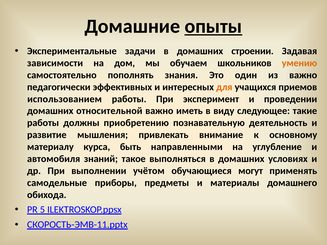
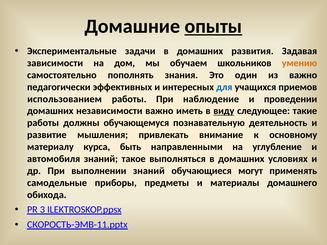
строении: строении -> развития (252, 51)
для colour: orange -> blue (224, 87)
эксперимент: эксперимент -> наблюдение (211, 99)
относительной: относительной -> независимости (109, 111)
виду underline: none -> present (224, 111)
приобретению: приобретению -> обучающемуся (136, 123)
выполнении учётом: учётом -> знаний (149, 171)
5: 5 -> 3 (42, 210)
